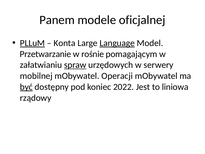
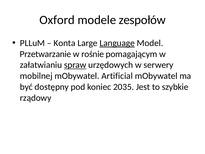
Panem: Panem -> Oxford (57, 20)
oficjalnej: oficjalnej -> zespołów (142, 20)
PLLuM underline: present -> none (32, 43)
Operacji: Operacji -> Artificial (117, 76)
być underline: present -> none (26, 87)
2022: 2022 -> 2035 (124, 87)
liniowa: liniowa -> szybkie (175, 87)
